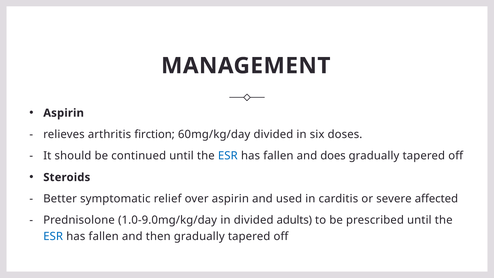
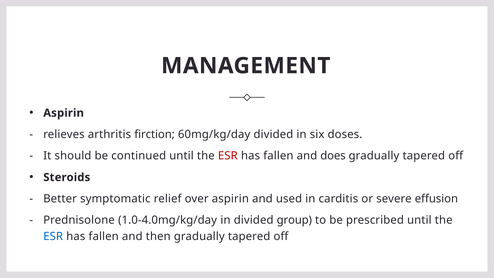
ESR colour: blue -> red (228, 156)
affected: affected -> effusion (436, 199)
1.0-9.0mg/kg/day: 1.0-9.0mg/kg/day -> 1.0-4.0mg/kg/day (168, 220)
adults: adults -> group (294, 220)
